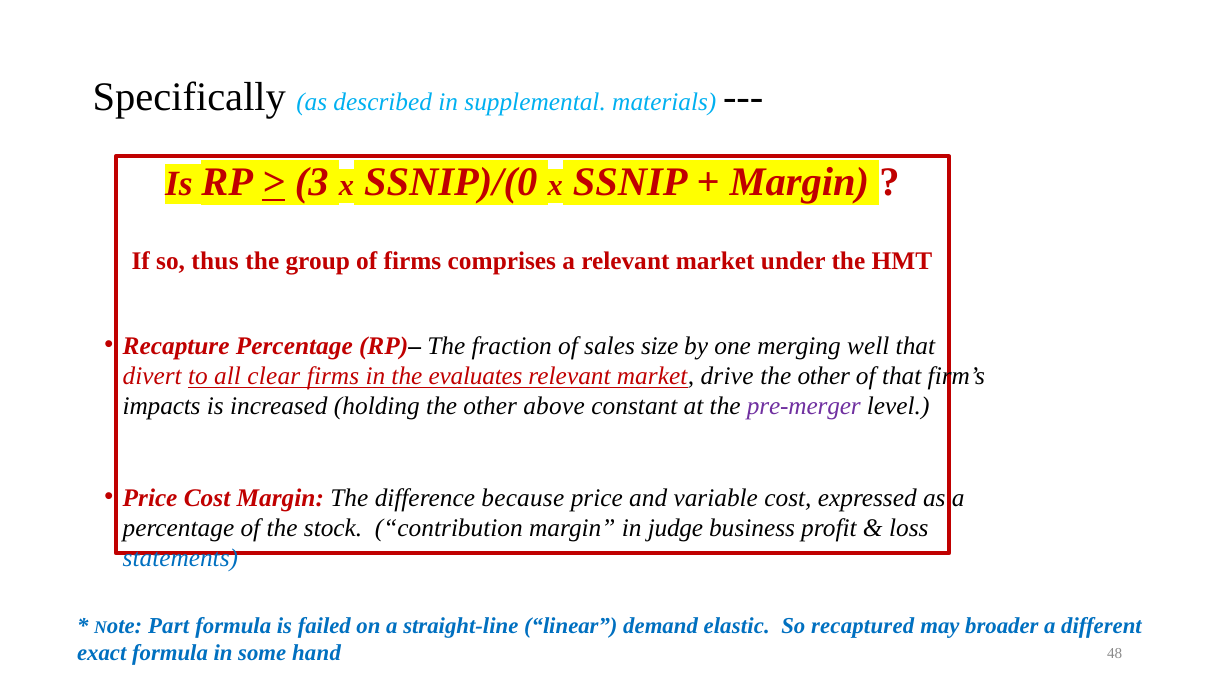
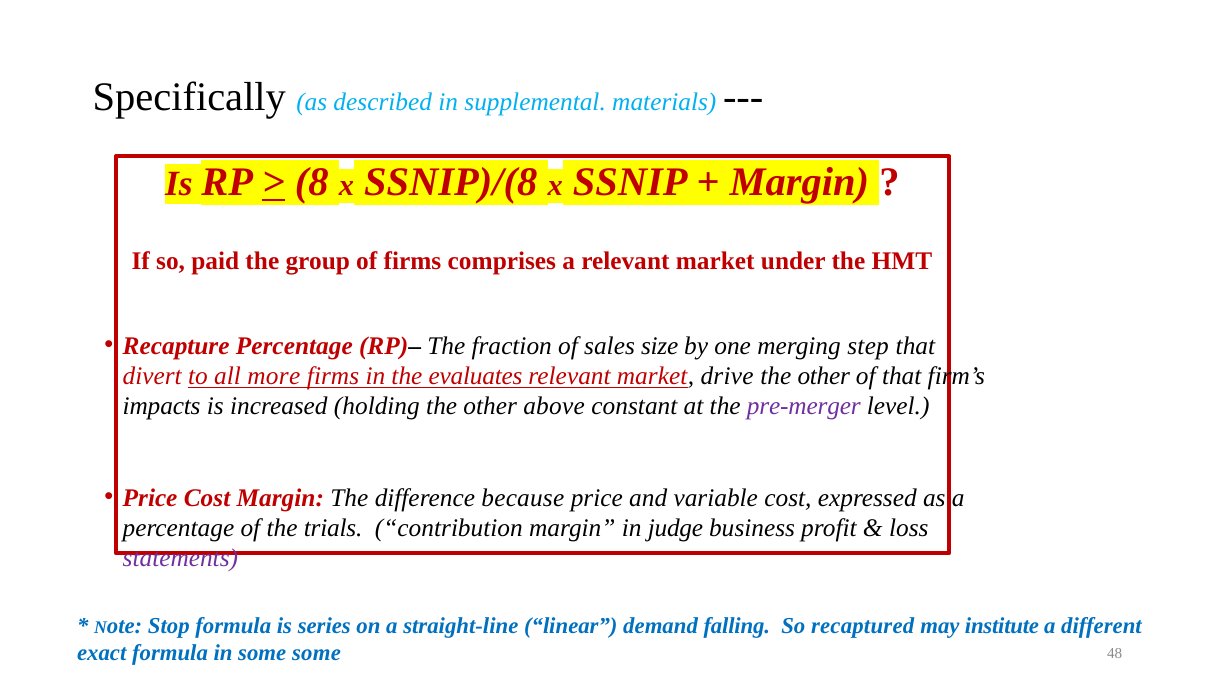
3: 3 -> 8 (312, 182)
SSNIP)/(0: SSNIP)/(0 -> SSNIP)/(8 (451, 182)
thus: thus -> paid (215, 261)
well: well -> step (868, 345)
clear: clear -> more (274, 376)
stock: stock -> trials (333, 528)
statements colour: blue -> purple (180, 558)
Part: Part -> Stop (169, 625)
failed: failed -> series (324, 625)
elastic: elastic -> falling (737, 625)
broader: broader -> institute (1002, 625)
some hand: hand -> some (316, 653)
